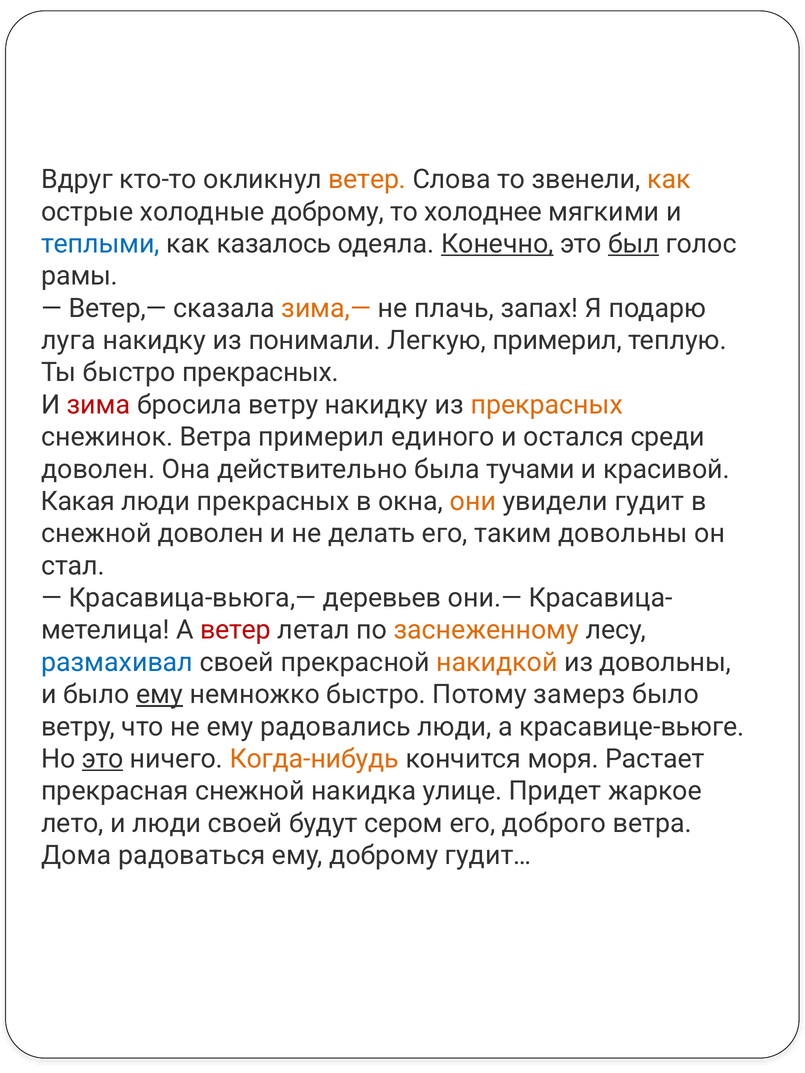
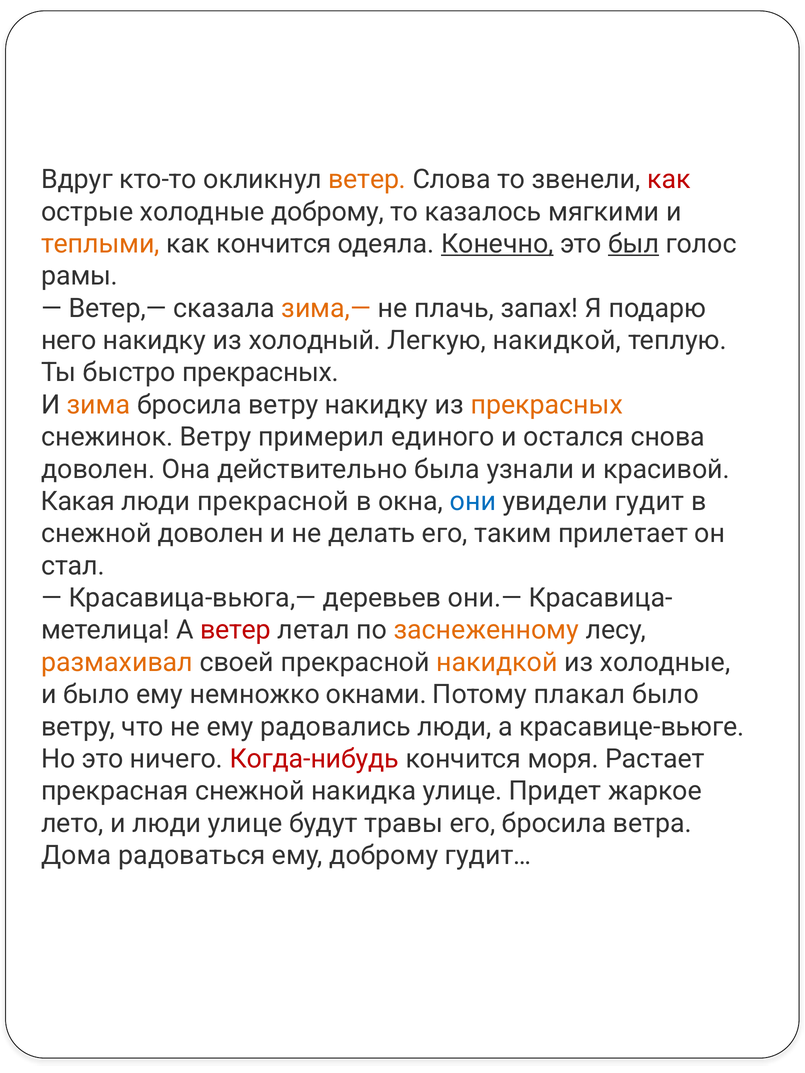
как colour: orange -> red (669, 180)
холоднее: холоднее -> казалось (483, 212)
теплыми colour: blue -> orange (100, 244)
как казалось: казалось -> кончится (274, 244)
луга: луга -> него (69, 341)
понимали: понимали -> холодный (315, 341)
Легкую примерил: примерил -> накидкой (557, 341)
зима colour: red -> orange (99, 405)
снежинок Ветра: Ветра -> Ветру (216, 437)
среди: среди -> снова (668, 437)
тучами: тучами -> узнали (530, 469)
люди прекрасных: прекрасных -> прекрасной (273, 502)
они colour: orange -> blue (473, 502)
таким довольны: довольны -> прилетает (623, 534)
размахивал colour: blue -> orange (117, 663)
из довольны: довольны -> холодные (665, 663)
ему underline: present -> none (160, 695)
немножко быстро: быстро -> окнами (376, 695)
замерз: замерз -> плакал (579, 695)
это underline: present -> none (103, 759)
Когда-нибудь colour: orange -> red (314, 759)
люди своей: своей -> улице (245, 824)
сером: сером -> травы (404, 824)
его доброго: доброго -> бросила (554, 824)
